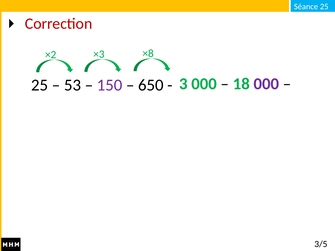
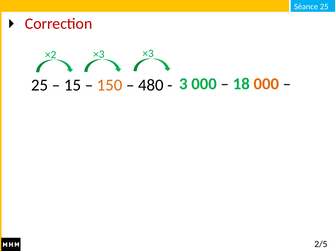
×3 ×8: ×8 -> ×3 (148, 54)
000 colour: purple -> orange (266, 84)
53: 53 -> 15 (73, 85)
150 colour: purple -> orange (110, 85)
650: 650 -> 480 (151, 85)
3/5: 3/5 -> 2/5 (321, 244)
